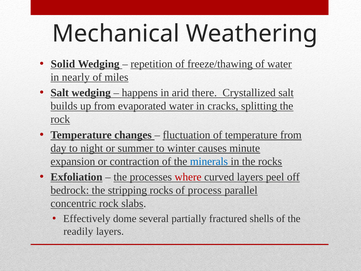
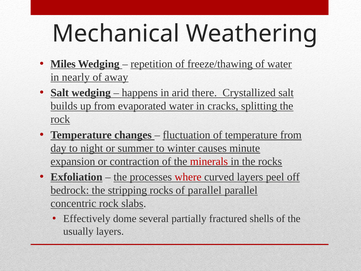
Solid: Solid -> Miles (63, 64)
miles: miles -> away (116, 77)
minerals colour: blue -> red (209, 161)
of process: process -> parallel (205, 190)
readily: readily -> usually (78, 231)
